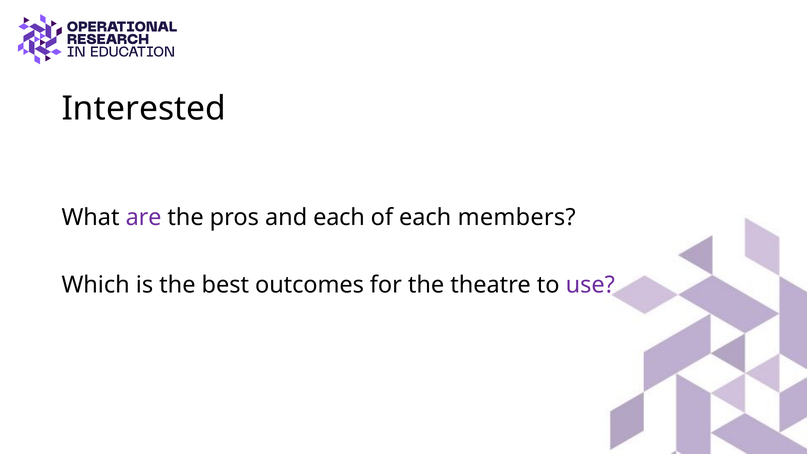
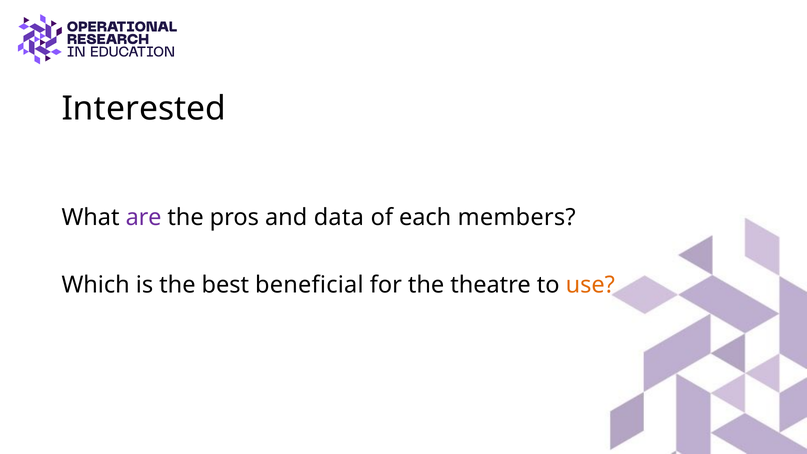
and each: each -> data (339, 218)
outcomes: outcomes -> beneficial (309, 285)
use colour: purple -> orange (590, 285)
